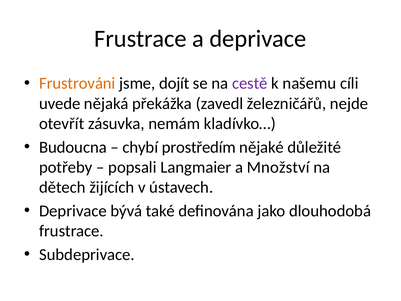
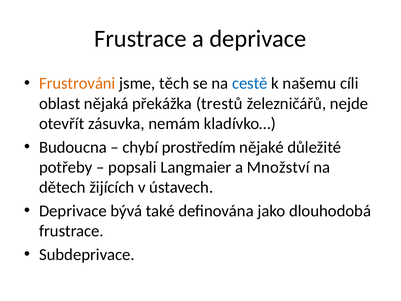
dojít: dojít -> těch (174, 83)
cestě colour: purple -> blue (250, 83)
uvede: uvede -> oblast (60, 103)
zavedl: zavedl -> trestů (219, 103)
